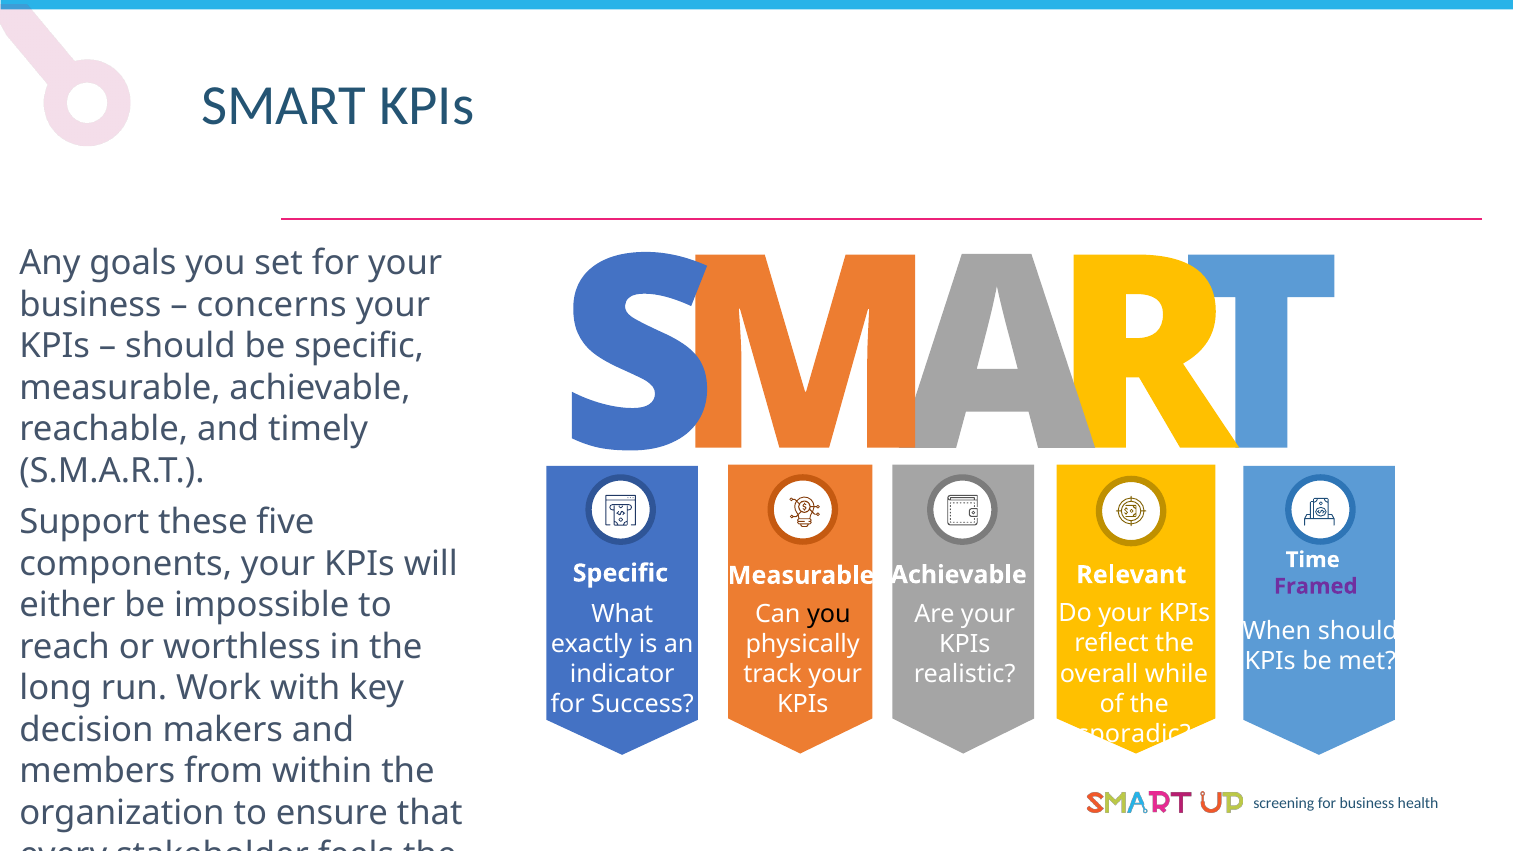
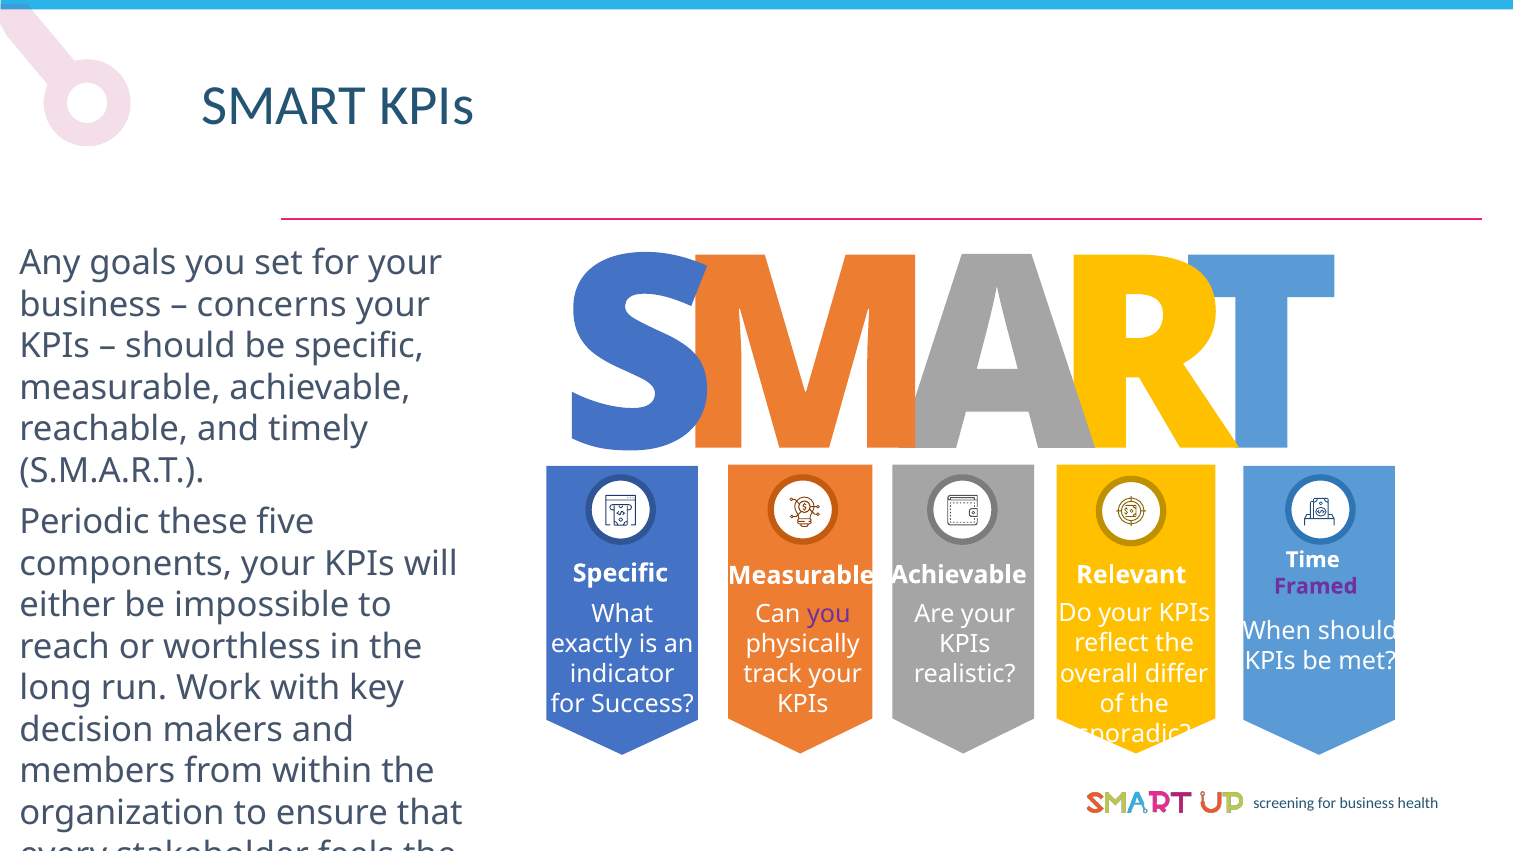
Support: Support -> Periodic (84, 522)
you colour: black -> purple (829, 614)
while: while -> differ (1177, 674)
